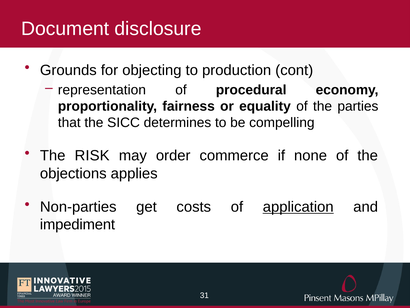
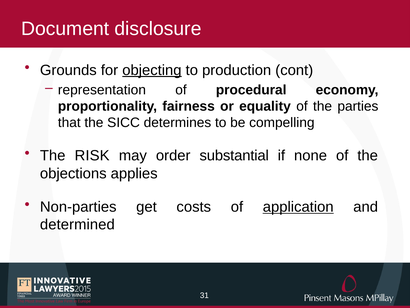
objecting underline: none -> present (152, 70)
commerce: commerce -> substantial (234, 155)
impediment: impediment -> determined (77, 224)
